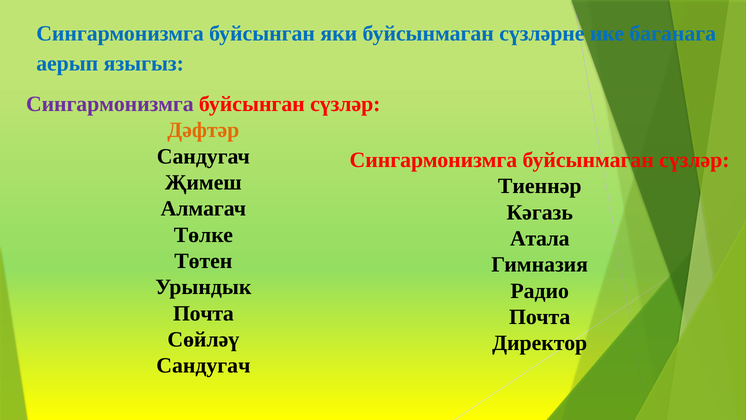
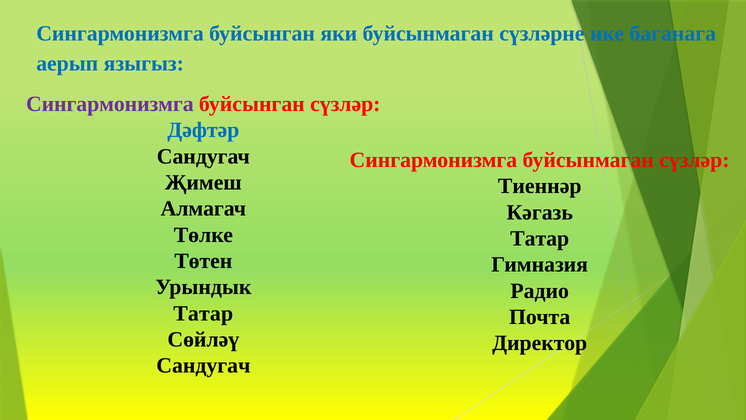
Дәфтәр colour: orange -> blue (203, 130)
Атала: Атала -> Татар (540, 238)
Почта: Почта -> Татар (203, 313)
